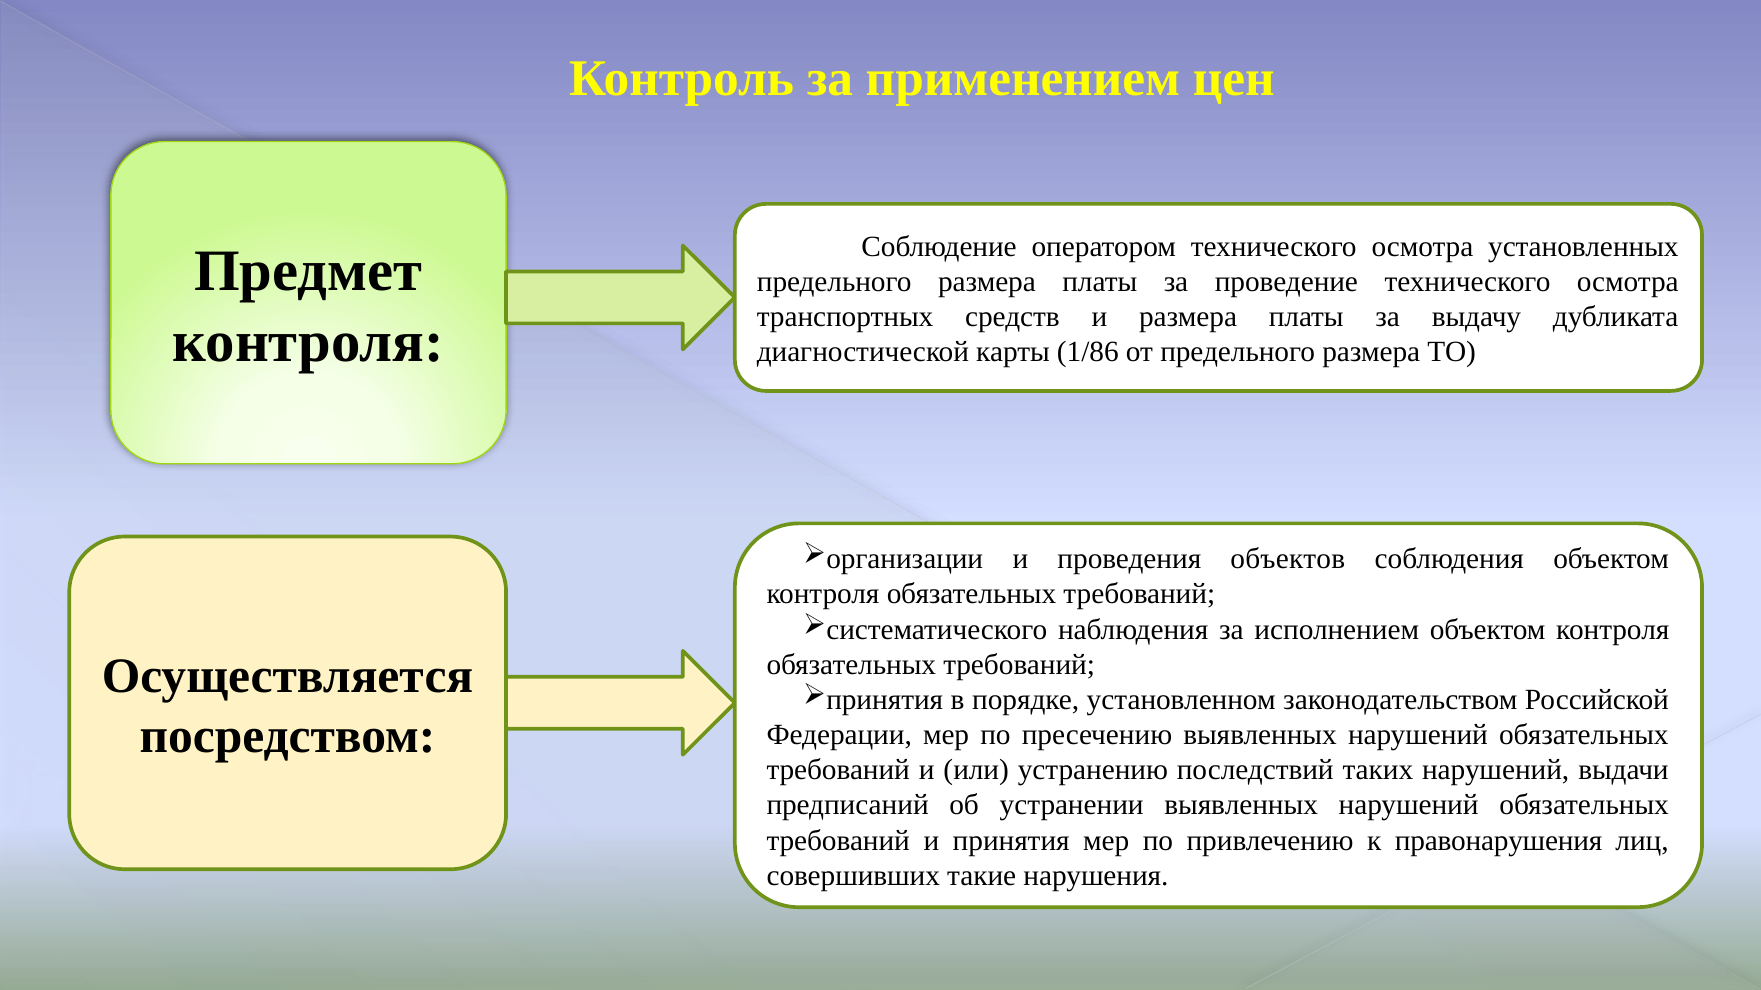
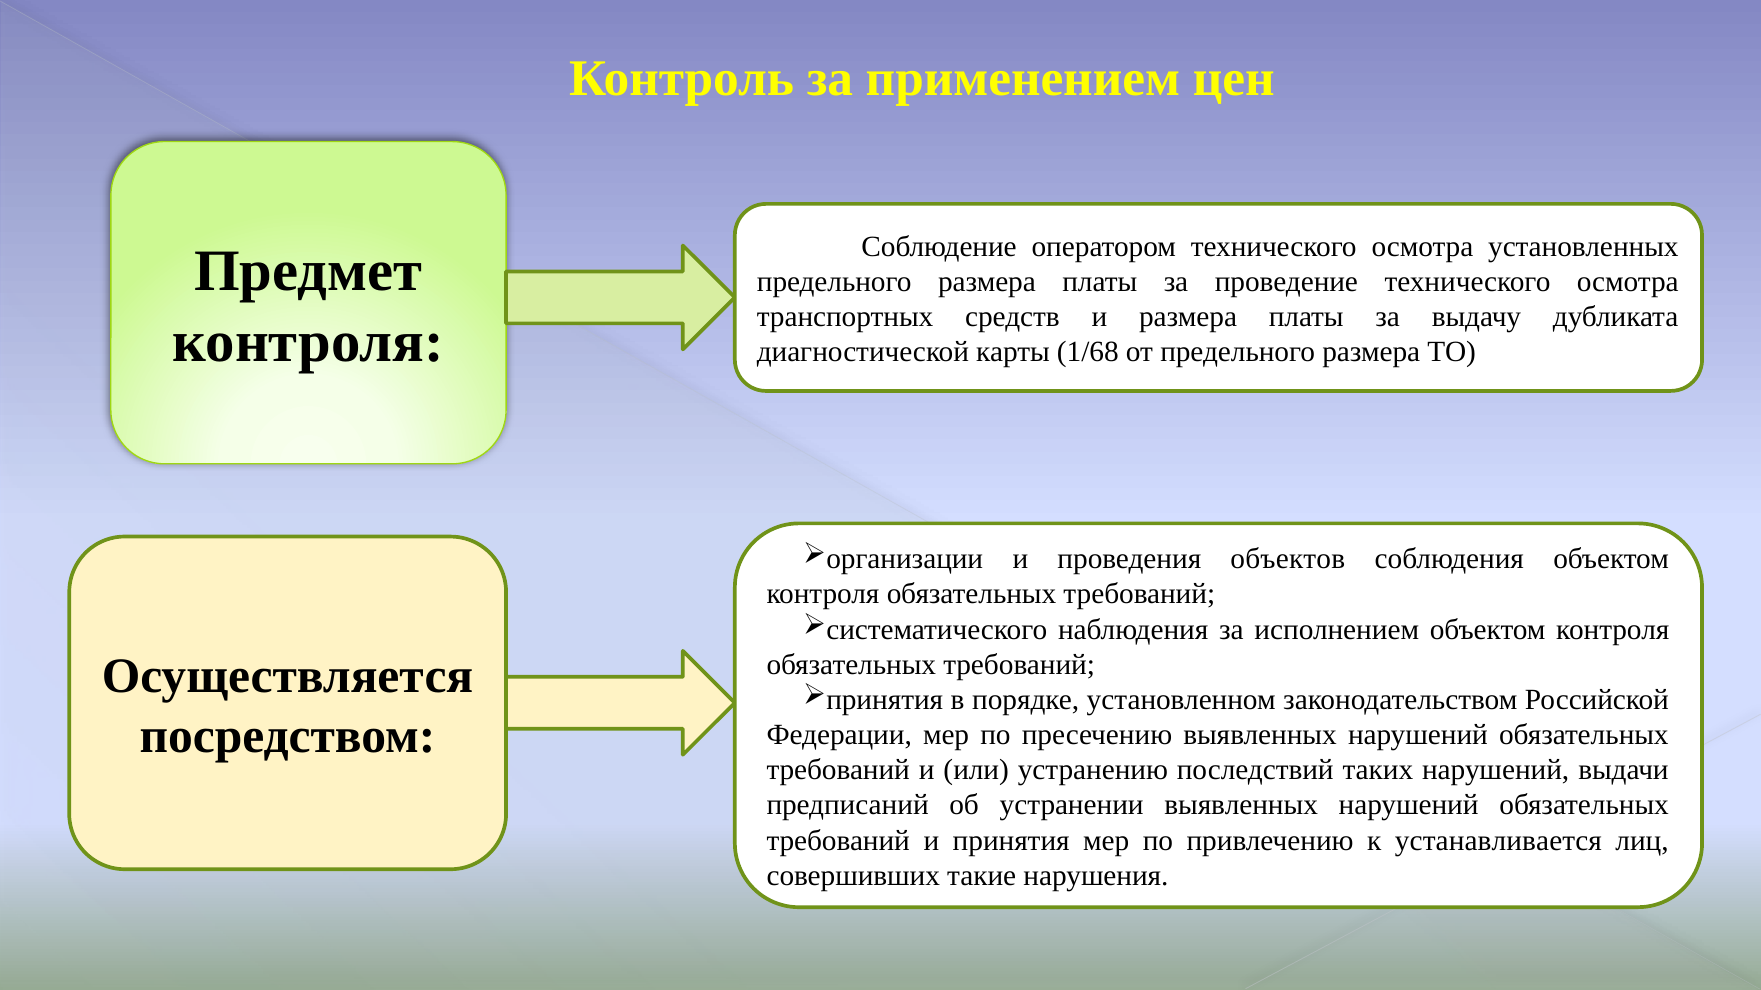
1/86: 1/86 -> 1/68 (1088, 352)
правонарушения: правонарушения -> устанавливается (1498, 841)
